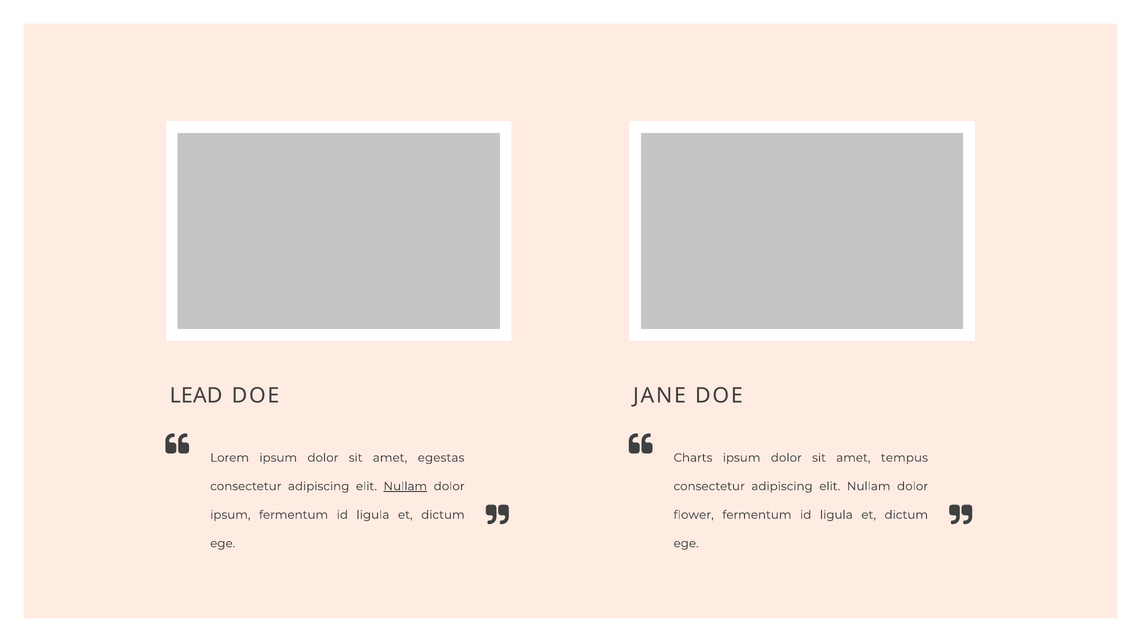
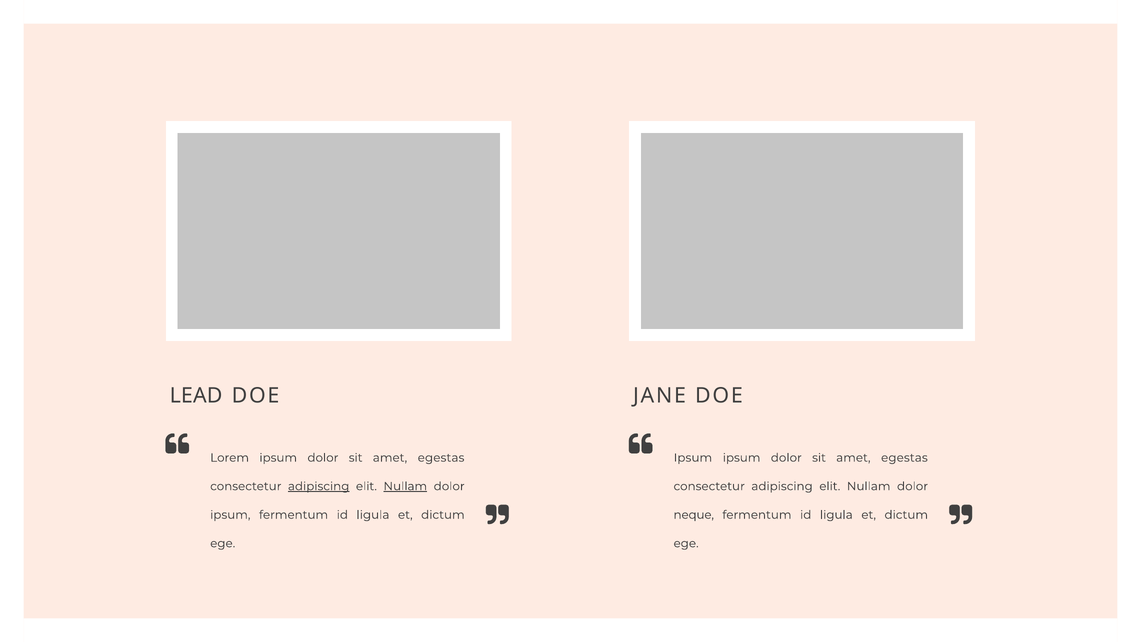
Charts: Charts -> Ipsum (693, 458)
tempus: tempus -> egestas (904, 458)
adipiscing underline: none -> present (319, 486)
flower: flower -> neque (694, 515)
